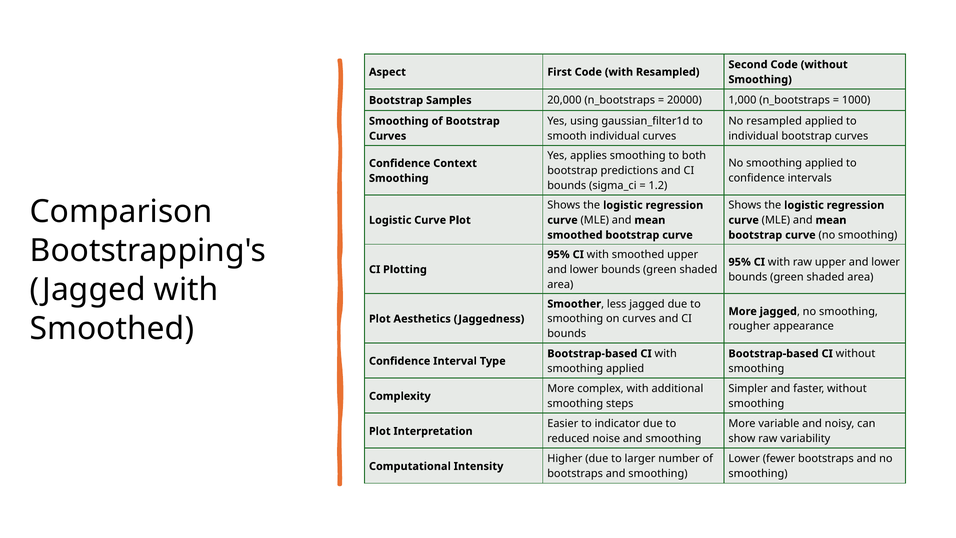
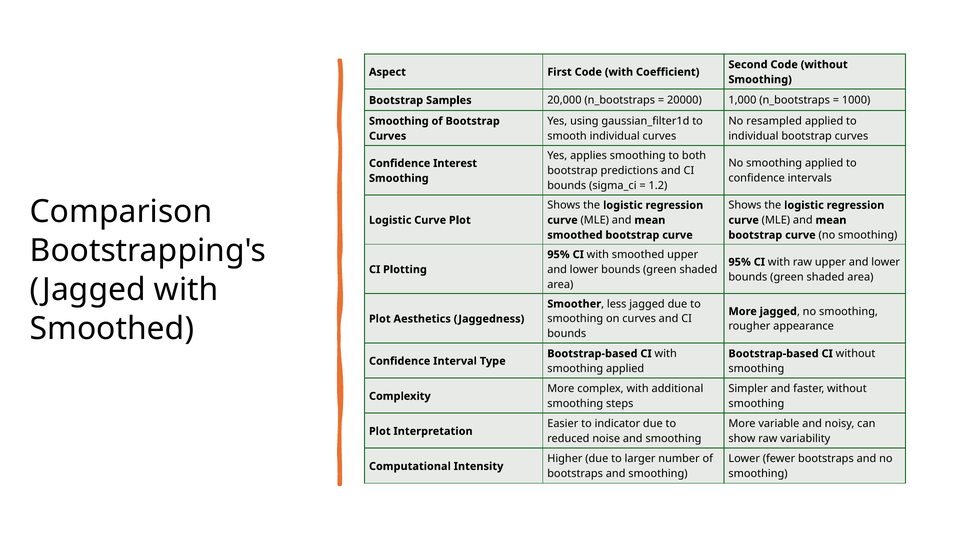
with Resampled: Resampled -> Coefficient (668, 72)
Context: Context -> Interest (455, 163)
